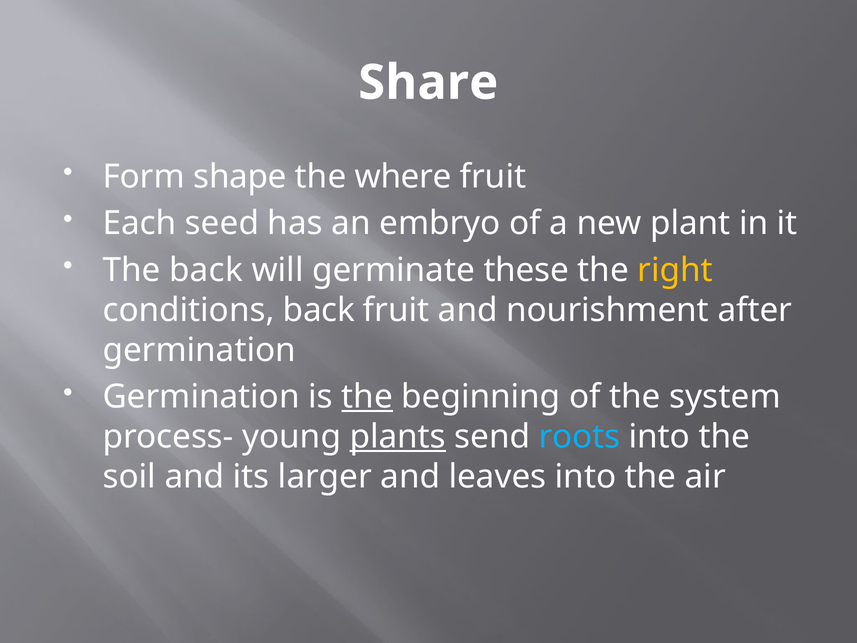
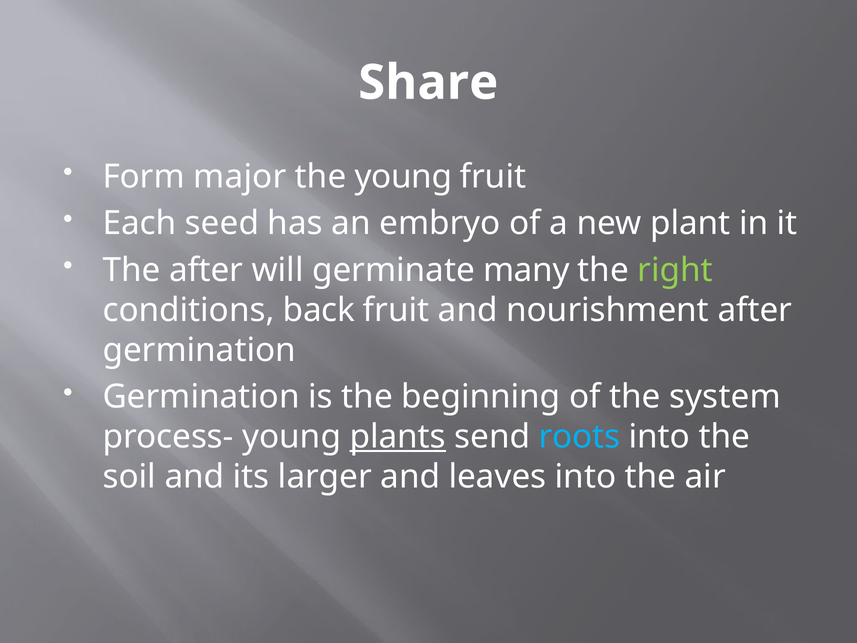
shape: shape -> major (240, 177)
the where: where -> young (403, 177)
The back: back -> after (206, 270)
these: these -> many (526, 270)
right colour: yellow -> light green (675, 270)
the underline: present -> none (367, 397)
